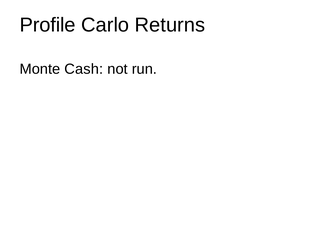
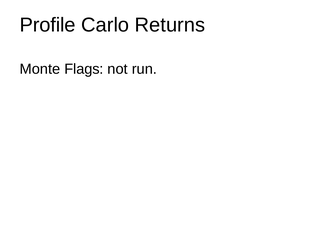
Cash: Cash -> Flags (84, 69)
